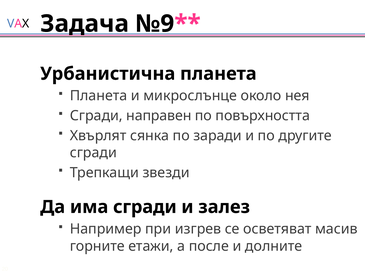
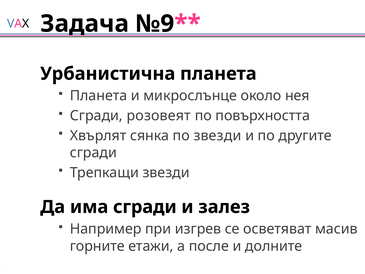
направен: направен -> розовеят (159, 116)
по заради: заради -> звезди (217, 135)
